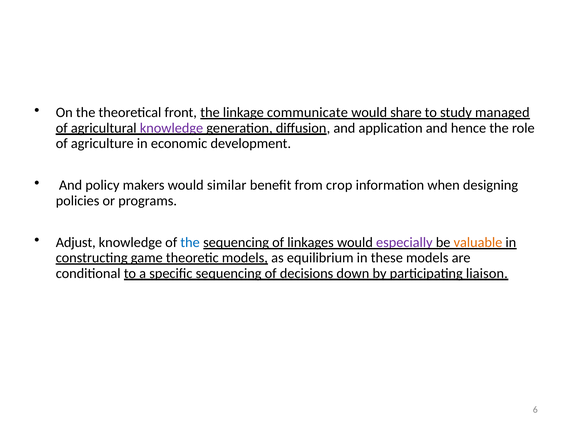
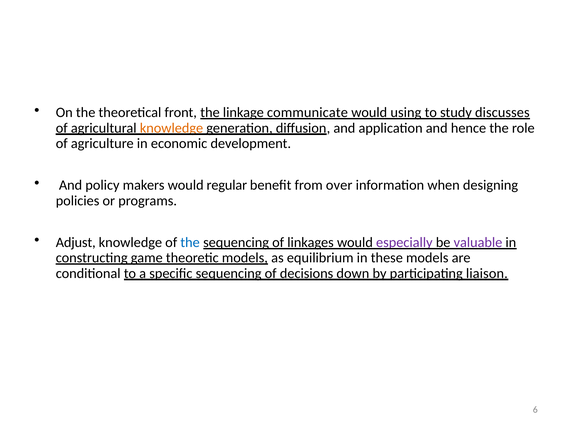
share: share -> using (406, 113)
managed: managed -> discusses (502, 113)
knowledge colour: purple -> orange (172, 128)
similar: similar -> regular (227, 185)
crop: crop -> over (339, 185)
valuable colour: orange -> purple (478, 242)
